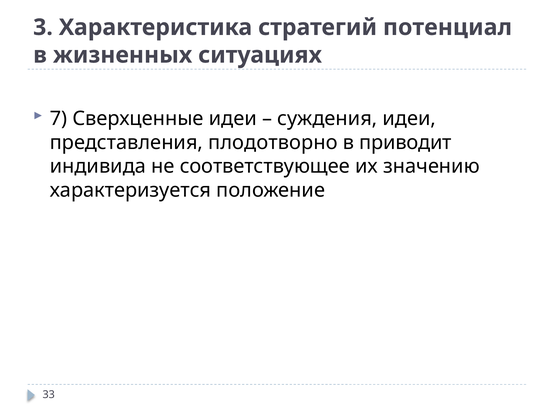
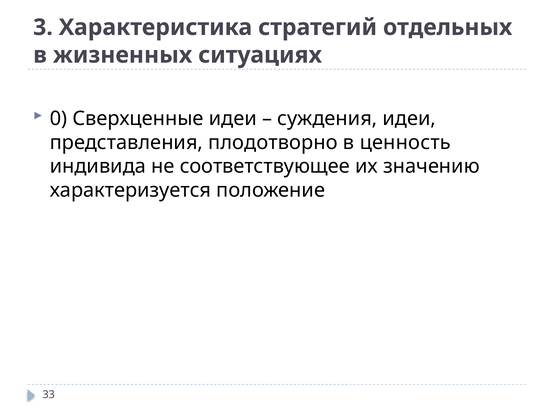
потенциал: потенциал -> отдельных (448, 27)
7: 7 -> 0 (58, 119)
приводит: приводит -> ценность (405, 143)
